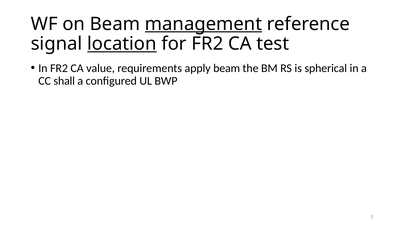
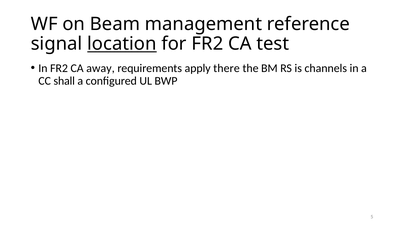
management underline: present -> none (203, 24)
value: value -> away (100, 68)
apply beam: beam -> there (227, 68)
spherical: spherical -> channels (326, 68)
